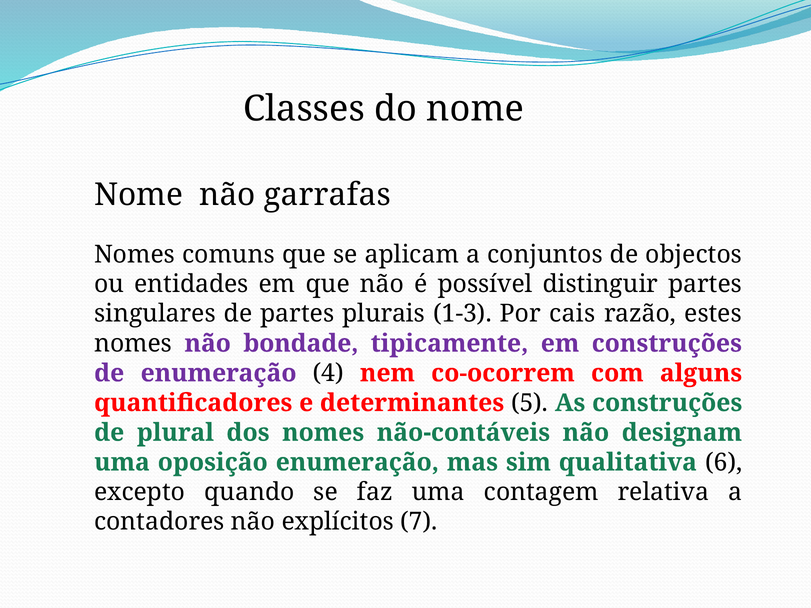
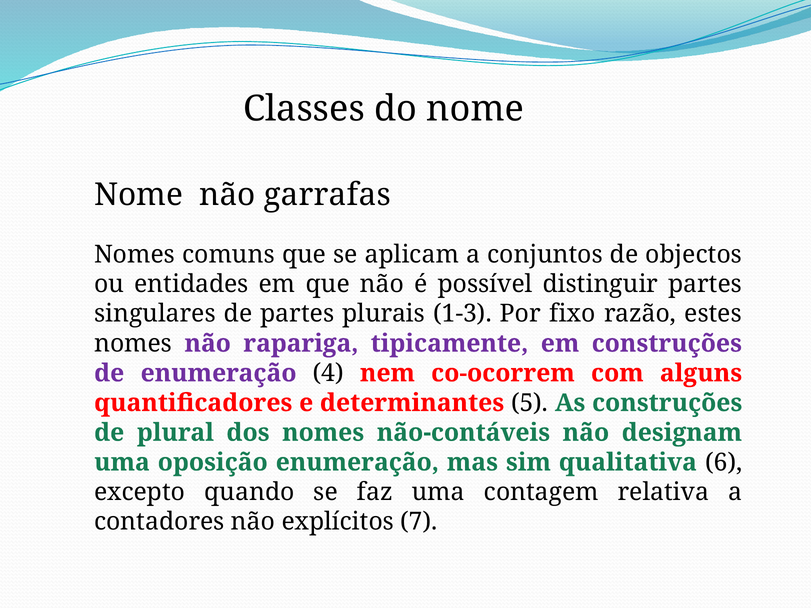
cais: cais -> fixo (572, 314)
bondade: bondade -> rapariga (301, 344)
